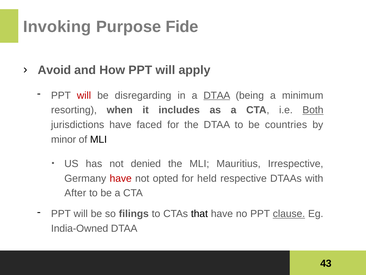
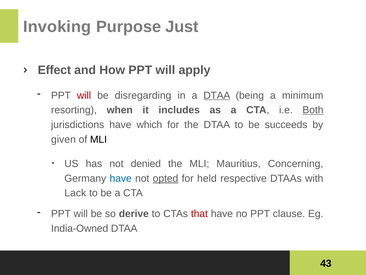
Fide: Fide -> Just (182, 27)
Avoid: Avoid -> Effect (54, 70)
faced: faced -> which (149, 125)
countries: countries -> succeeds (286, 125)
minor: minor -> given (63, 139)
Irrespective: Irrespective -> Concerning (296, 163)
have colour: red -> blue (121, 178)
opted underline: none -> present (166, 178)
After: After -> Lack (75, 193)
filings: filings -> derive (134, 213)
that colour: black -> red (199, 213)
clause underline: present -> none (289, 213)
